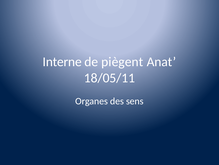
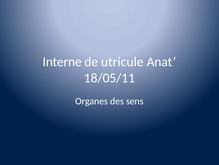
piègent: piègent -> utricule (122, 62)
